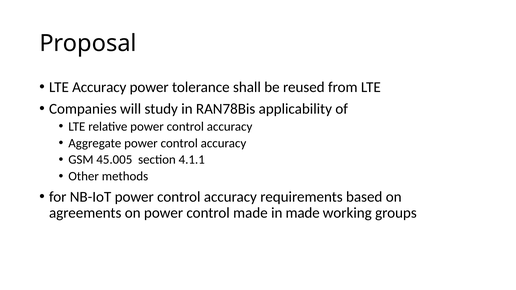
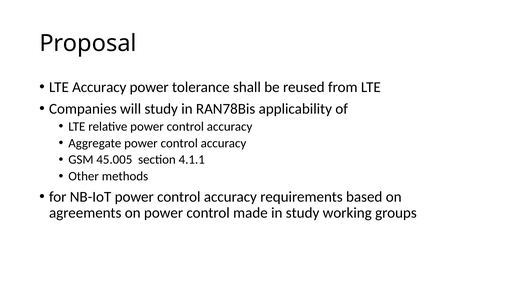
in made: made -> study (303, 213)
